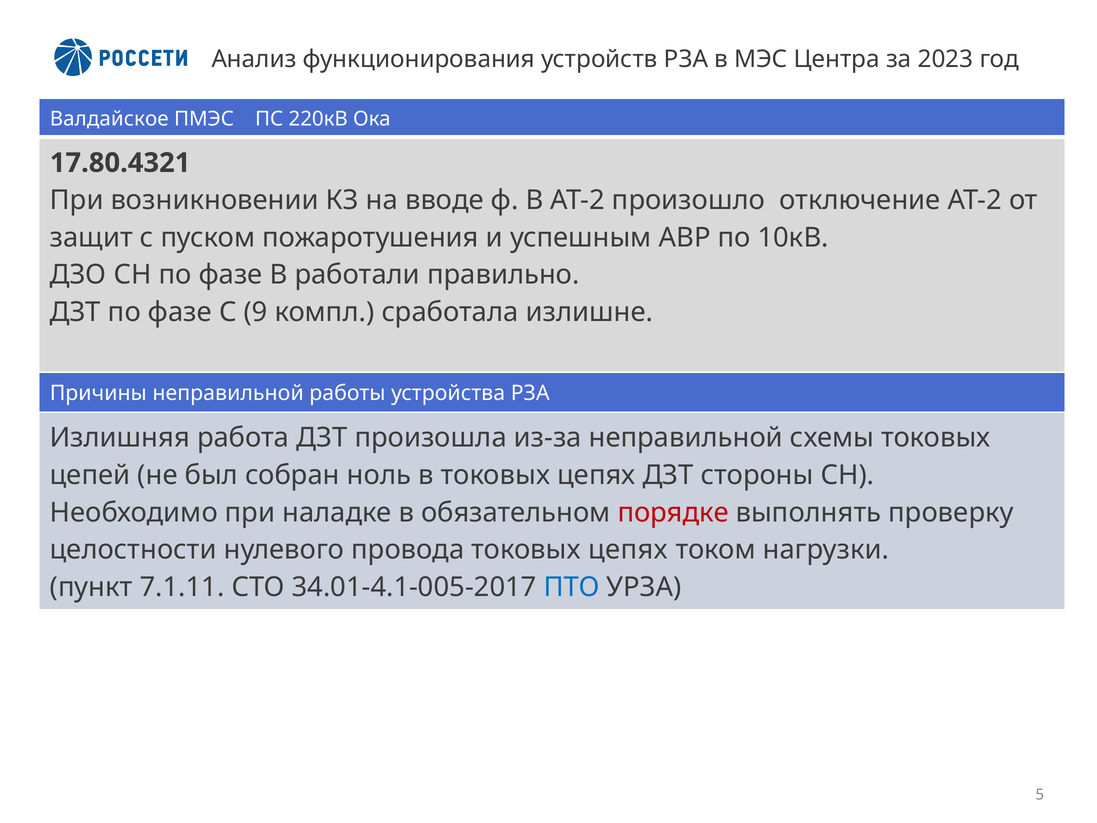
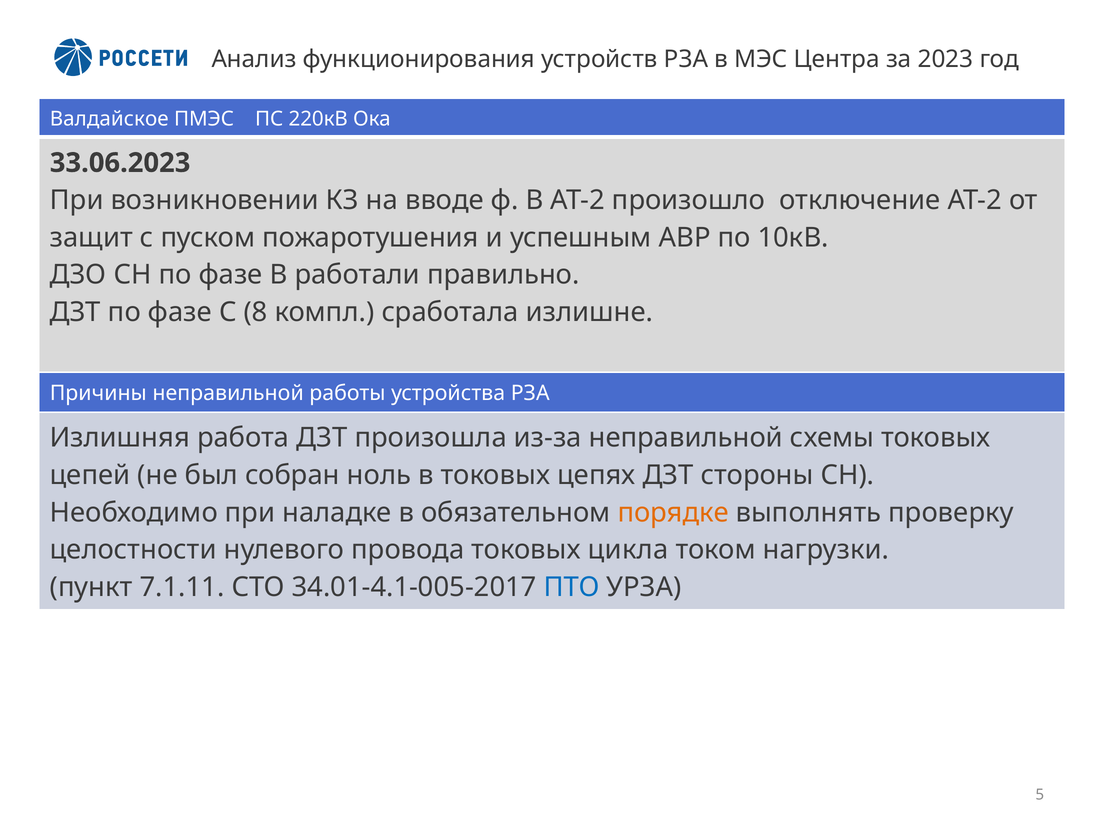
17.80.4321: 17.80.4321 -> 33.06.2023 (120, 163)
9: 9 -> 8 (256, 312)
порядке colour: red -> orange (673, 512)
провода токовых цепях: цепях -> цикла (628, 550)
